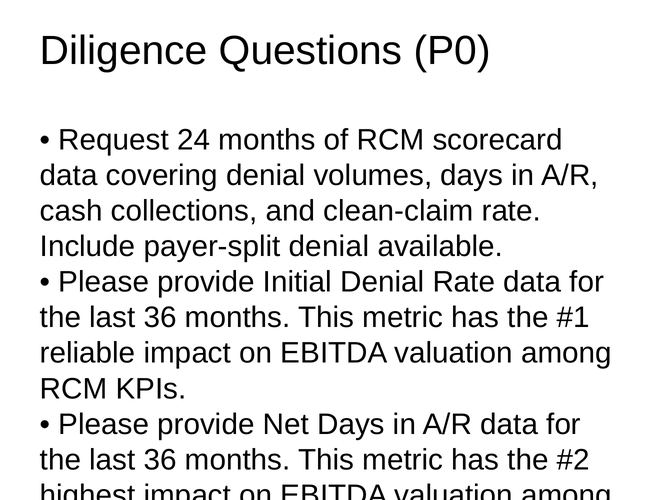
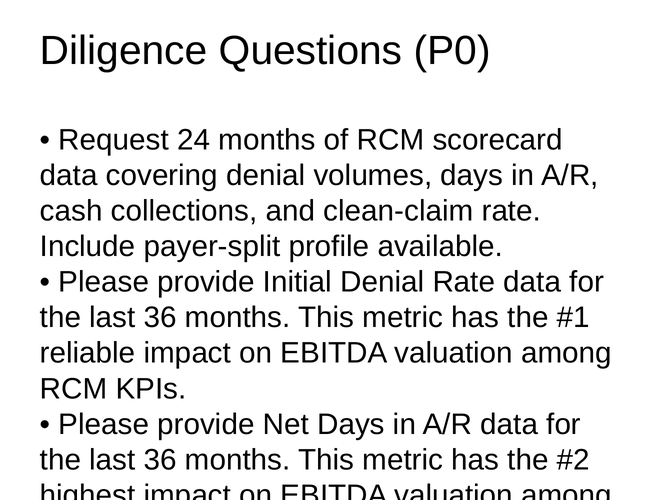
payer-split denial: denial -> profile (329, 247)
